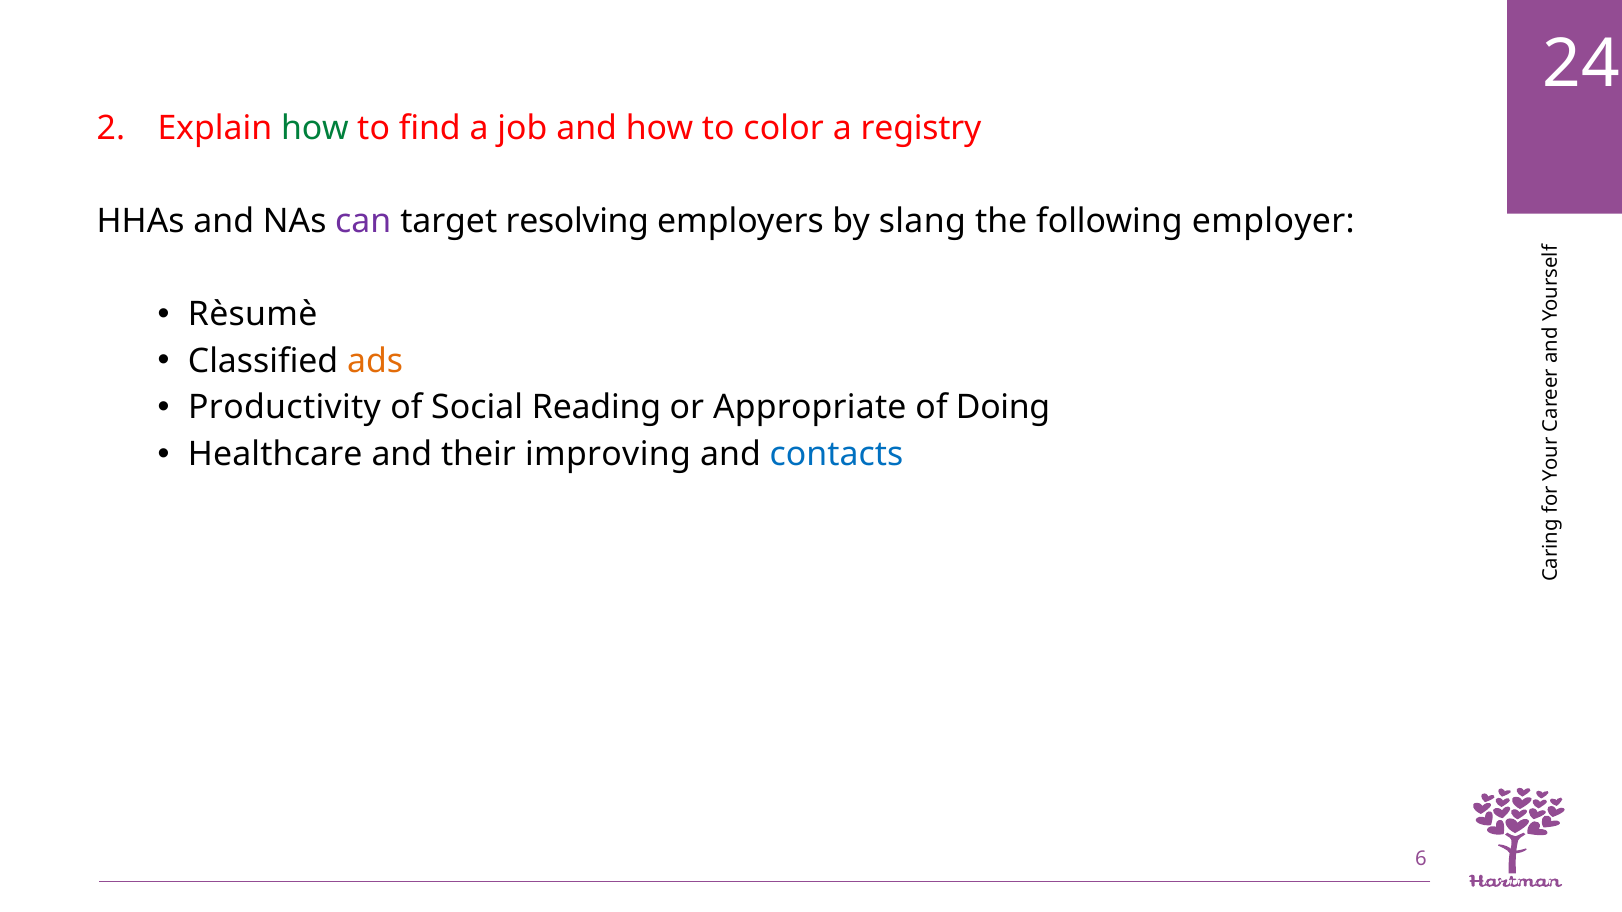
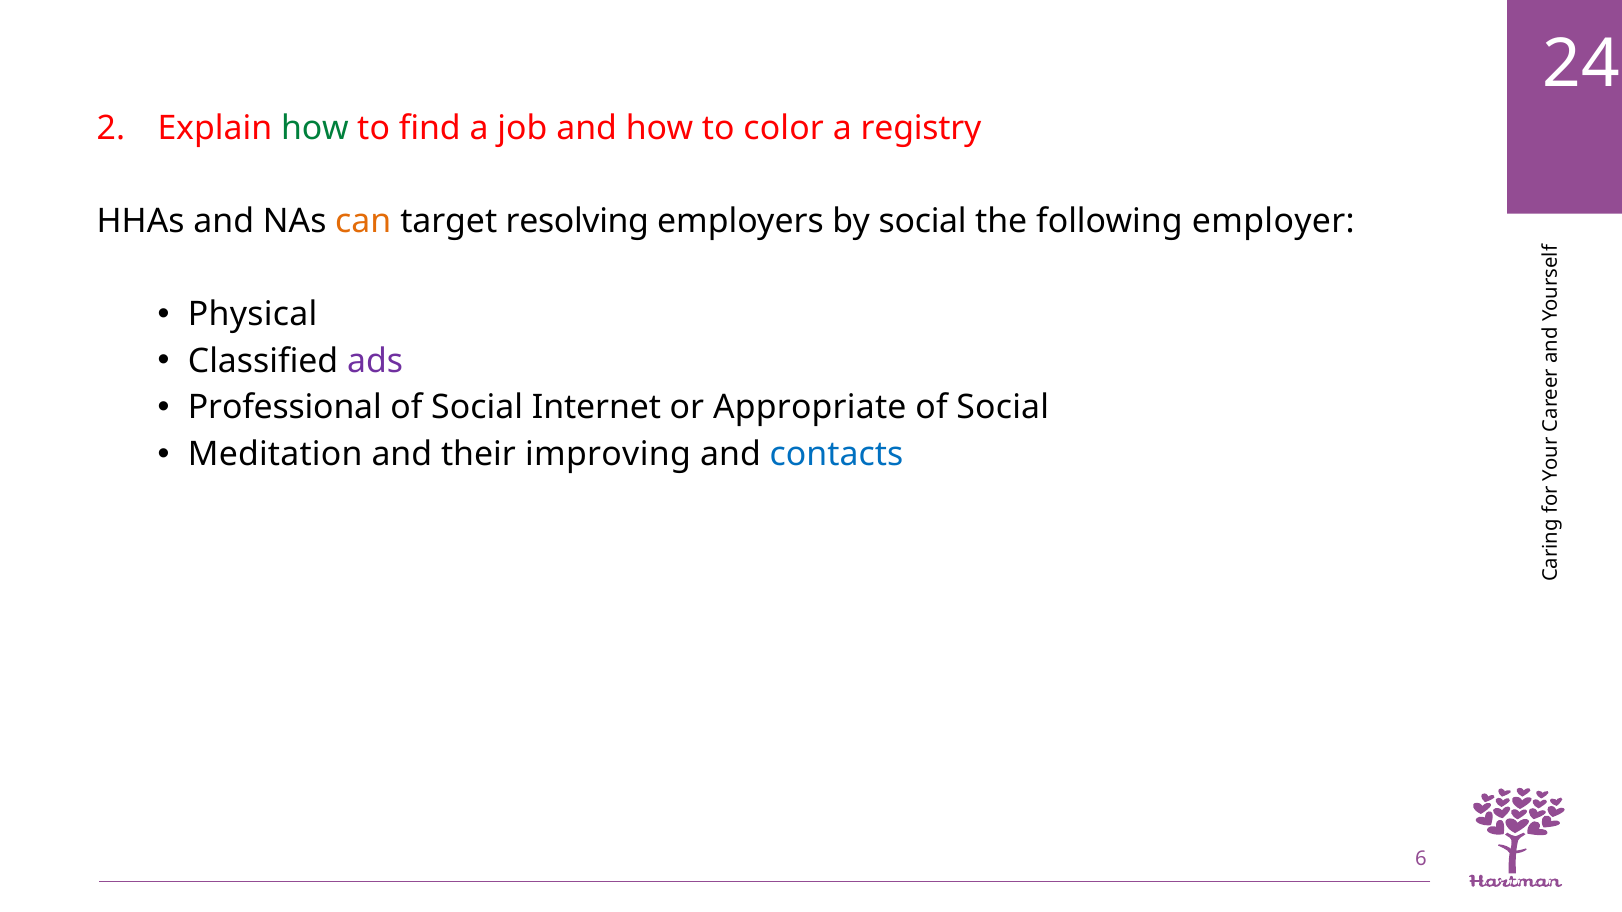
can colour: purple -> orange (363, 221)
by slang: slang -> social (923, 221)
Rèsumè: Rèsumè -> Physical (253, 315)
ads colour: orange -> purple (375, 361)
Productivity: Productivity -> Professional (285, 408)
Reading: Reading -> Internet (597, 408)
Doing: Doing -> Social (1003, 408)
Healthcare: Healthcare -> Meditation (275, 454)
